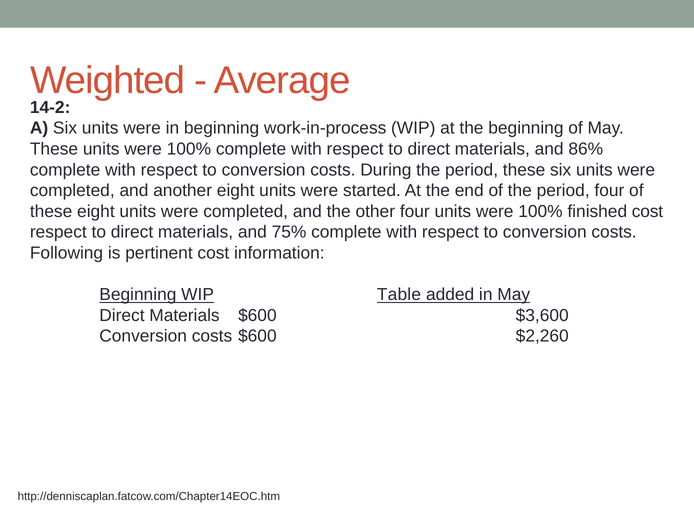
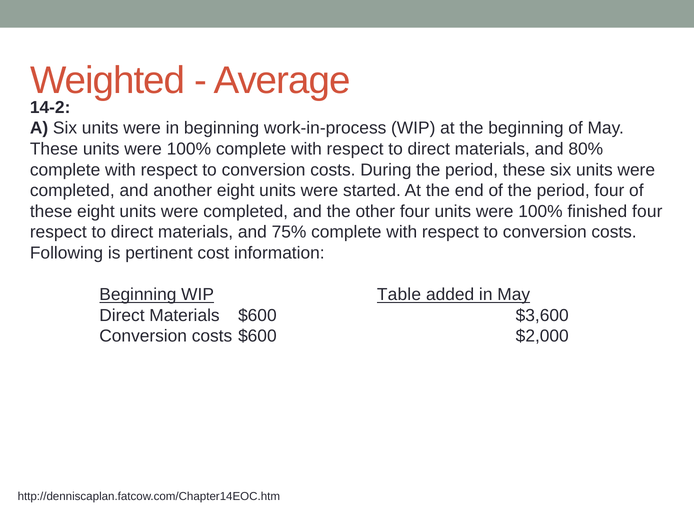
86%: 86% -> 80% (586, 149)
finished cost: cost -> four (647, 212)
$2,260: $2,260 -> $2,000 (542, 337)
